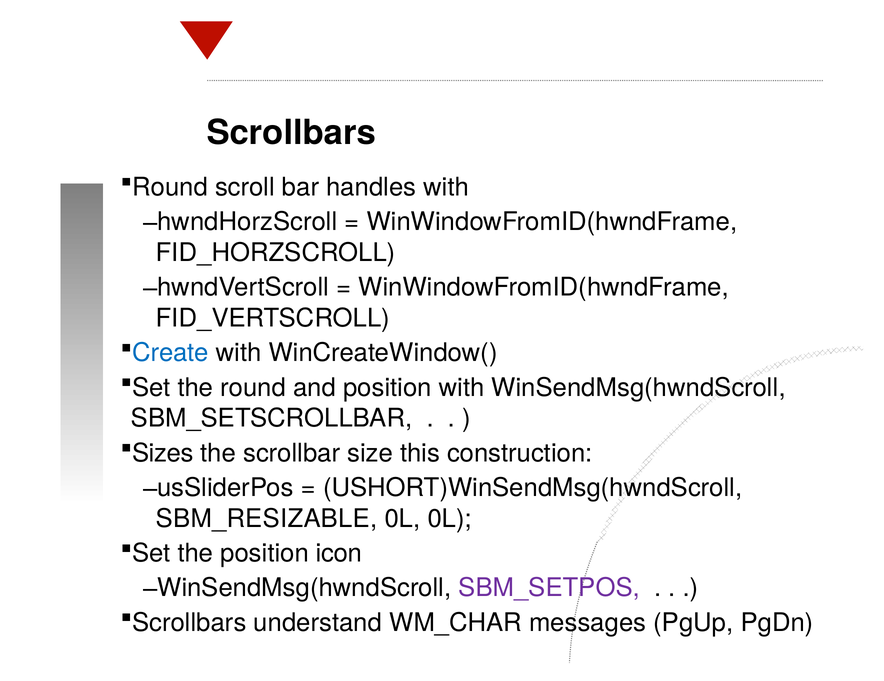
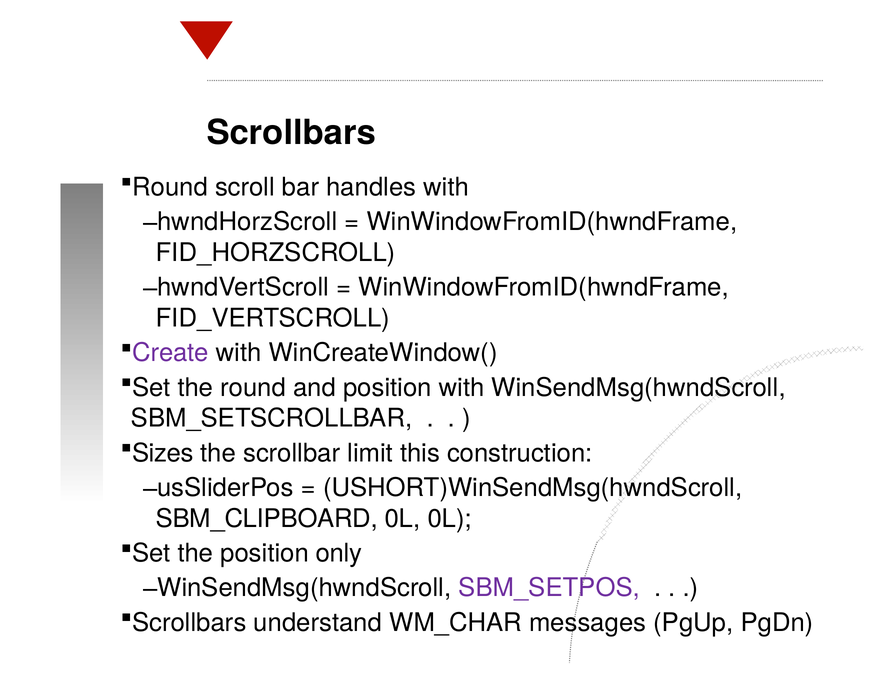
Create colour: blue -> purple (170, 353)
size: size -> limit (370, 453)
SBM_RESIZABLE: SBM_RESIZABLE -> SBM_CLIPBOARD (267, 519)
icon: icon -> only (339, 553)
